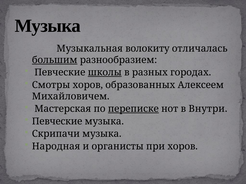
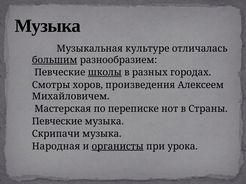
волокиту: волокиту -> культуре (147, 49)
образованных: образованных -> произведения (140, 85)
переписке underline: present -> none (133, 109)
Внутри: Внутри -> Страны (208, 109)
органисты underline: none -> present (118, 147)
при хоров: хоров -> урока (183, 147)
